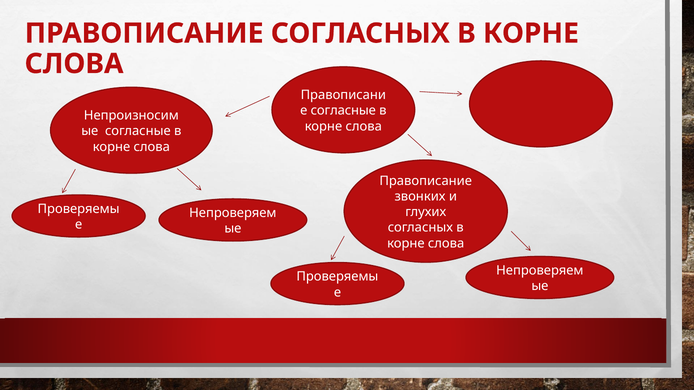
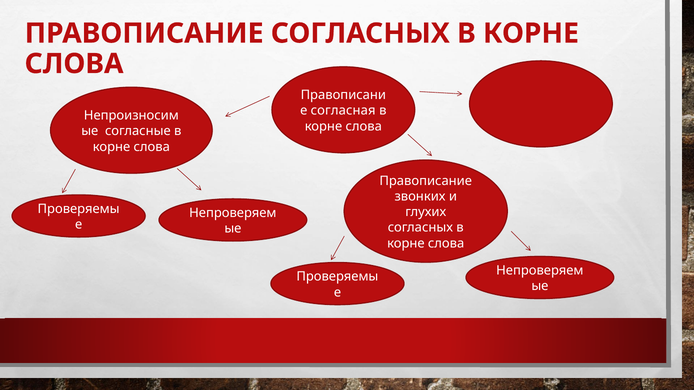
согласные: согласные -> согласная (343, 111)
